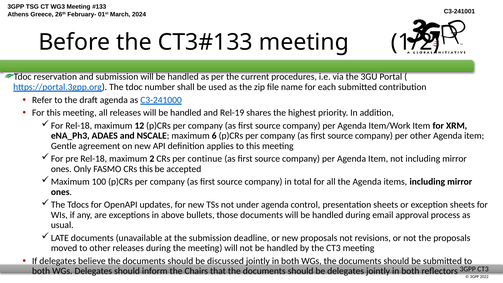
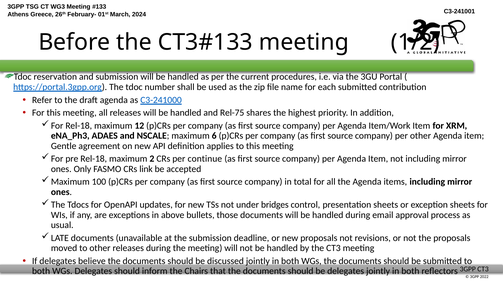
Rel-19: Rel-19 -> Rel-75 (232, 113)
CRs this: this -> link (146, 169)
under agenda: agenda -> bridges (275, 205)
